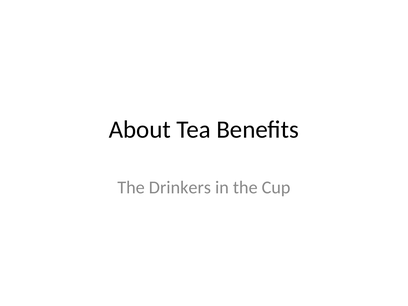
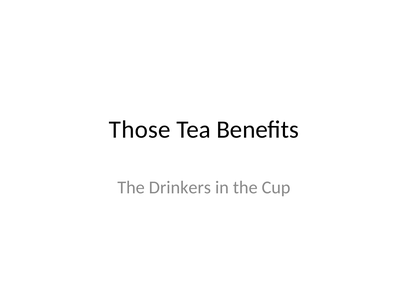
About: About -> Those (140, 130)
